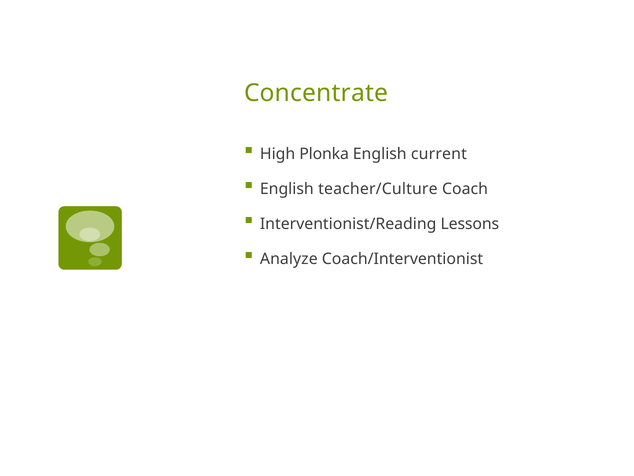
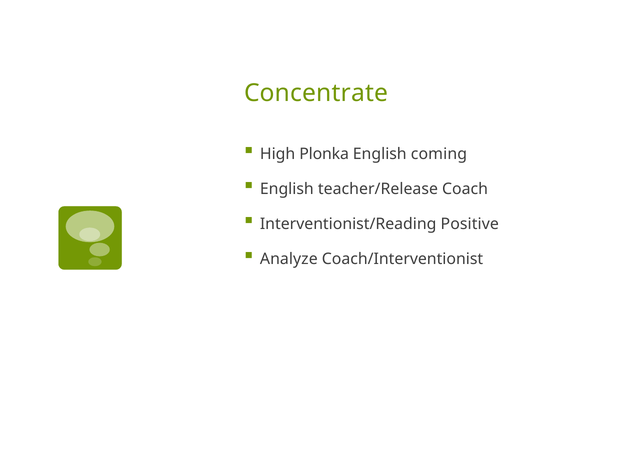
current: current -> coming (439, 154)
teacher/Culture: teacher/Culture -> teacher/Release (378, 189)
Lessons: Lessons -> Positive (470, 224)
